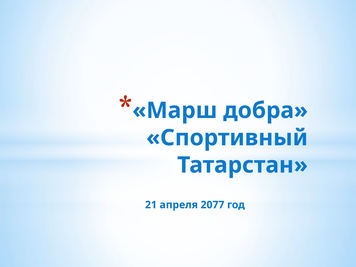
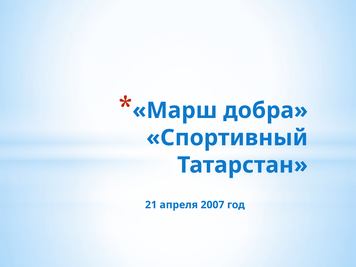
2077: 2077 -> 2007 (212, 205)
